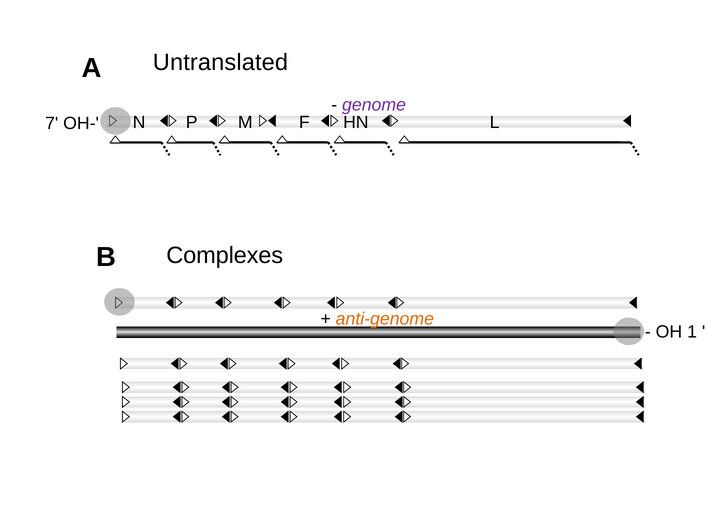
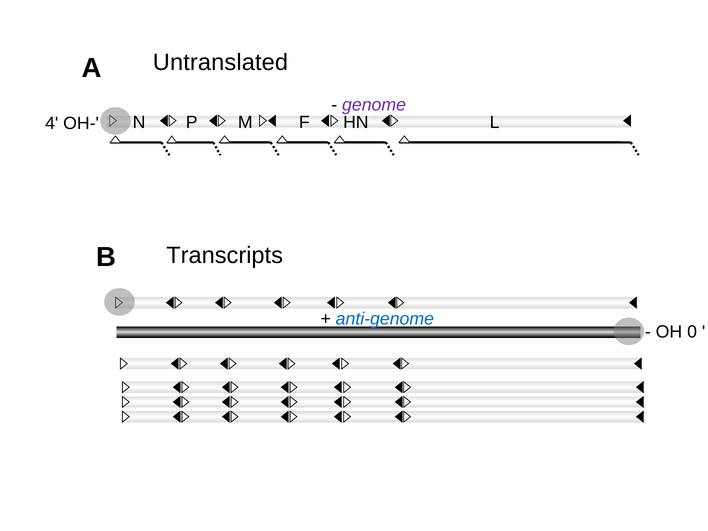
7: 7 -> 4 (52, 123)
Complexes: Complexes -> Transcripts (225, 255)
anti-genome colour: orange -> blue (385, 319)
1: 1 -> 0 (692, 332)
